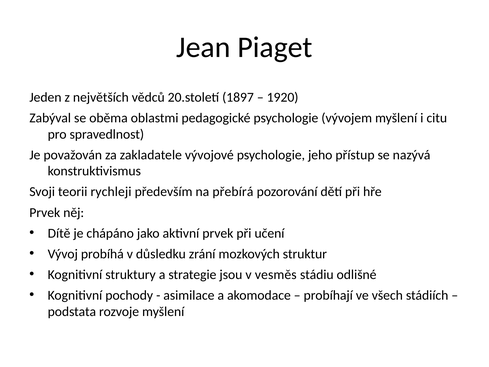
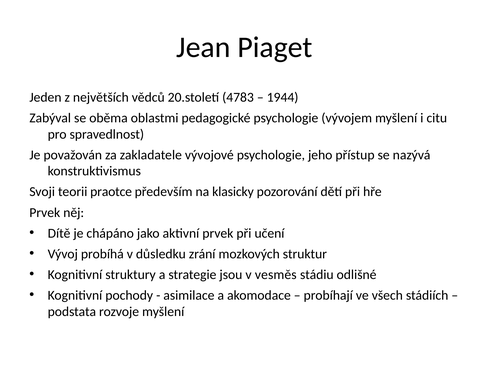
1897: 1897 -> 4783 (238, 97)
1920: 1920 -> 1944 (283, 97)
rychleji: rychleji -> praotce (111, 192)
přebírá: přebírá -> klasicky (233, 192)
